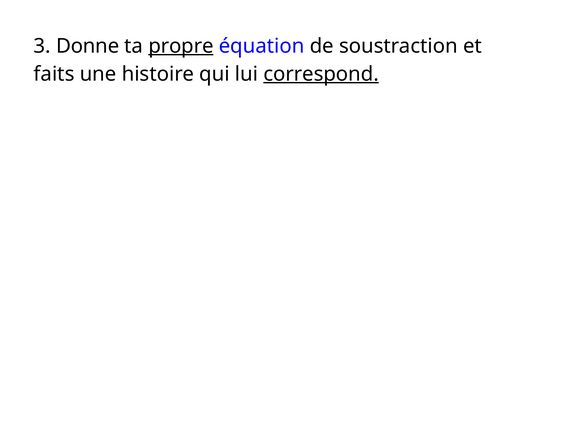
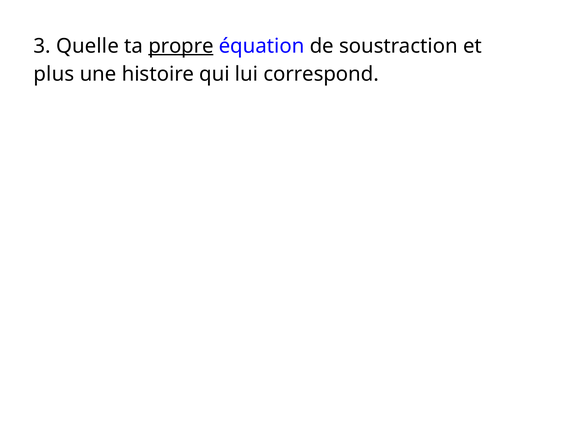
Donne: Donne -> Quelle (87, 46)
faits: faits -> plus (54, 74)
correspond underline: present -> none (321, 74)
